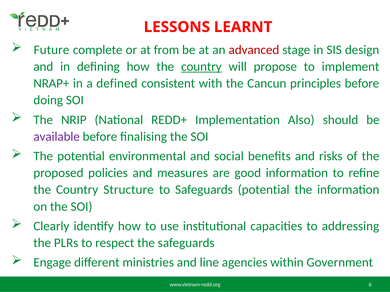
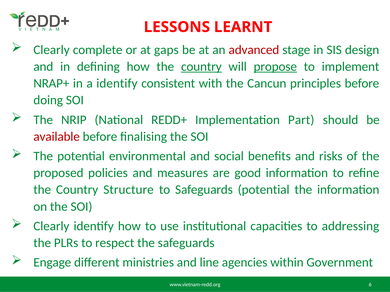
Future: Future -> Clearly (52, 50)
from: from -> gaps (166, 50)
propose underline: none -> present (275, 67)
a defined: defined -> identify (117, 84)
Also: Also -> Part (301, 120)
available colour: purple -> red (57, 137)
